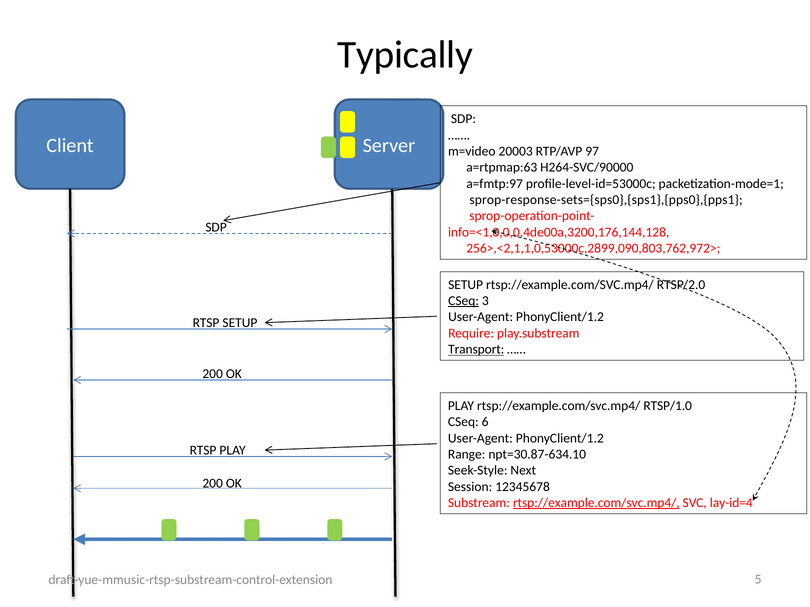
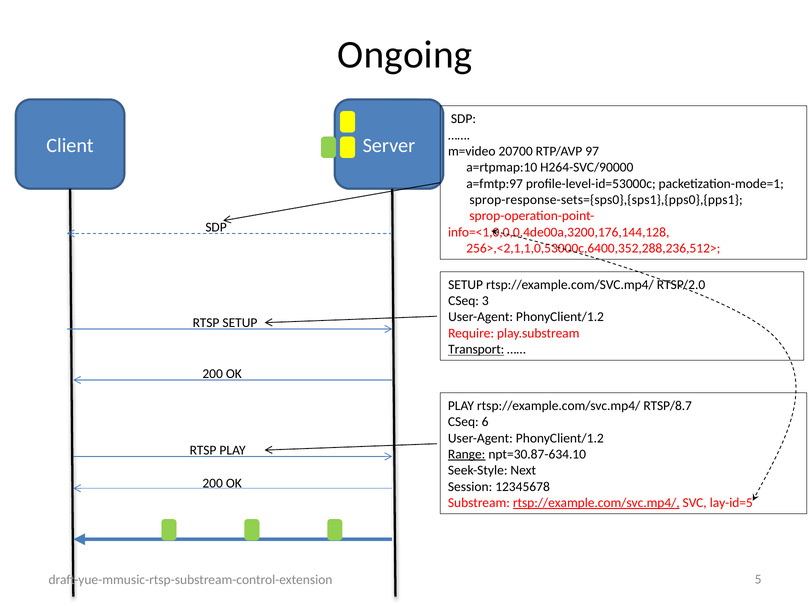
Typically: Typically -> Ongoing (405, 55)
20003: 20003 -> 20700 (516, 151)
a=rtpmap:63: a=rtpmap:63 -> a=rtpmap:10 (502, 168)
256>,<2,1,1,0,53000c,2899,090,803,762,972>: 256>,<2,1,1,0,53000c,2899,090,803,762,972> -> 256>,<2,1,1,0,53000c,6400,352,288,236,512> (593, 249)
CSeq underline: present -> none (464, 301)
RTSP/1.0: RTSP/1.0 -> RTSP/8.7 (668, 406)
Range underline: none -> present (467, 455)
lay-id=4: lay-id=4 -> lay-id=5 (731, 503)
